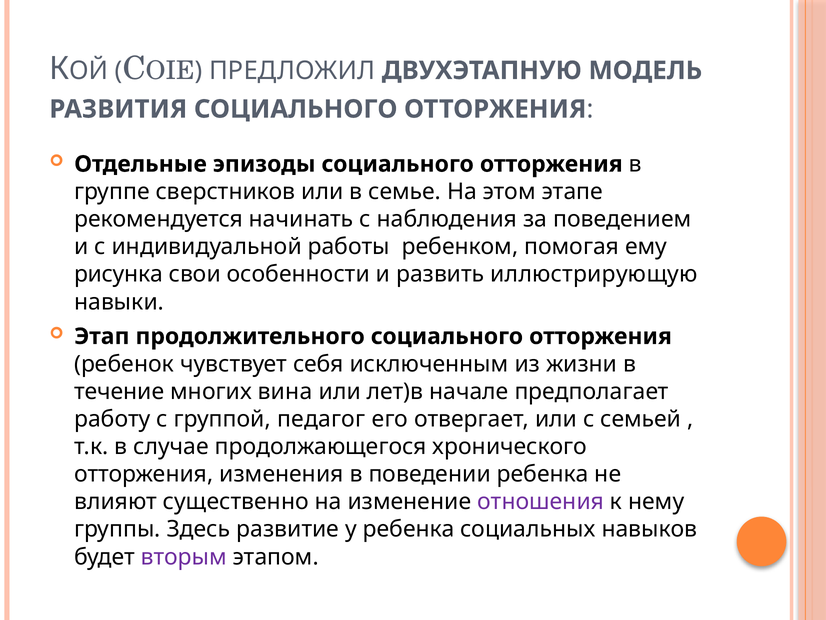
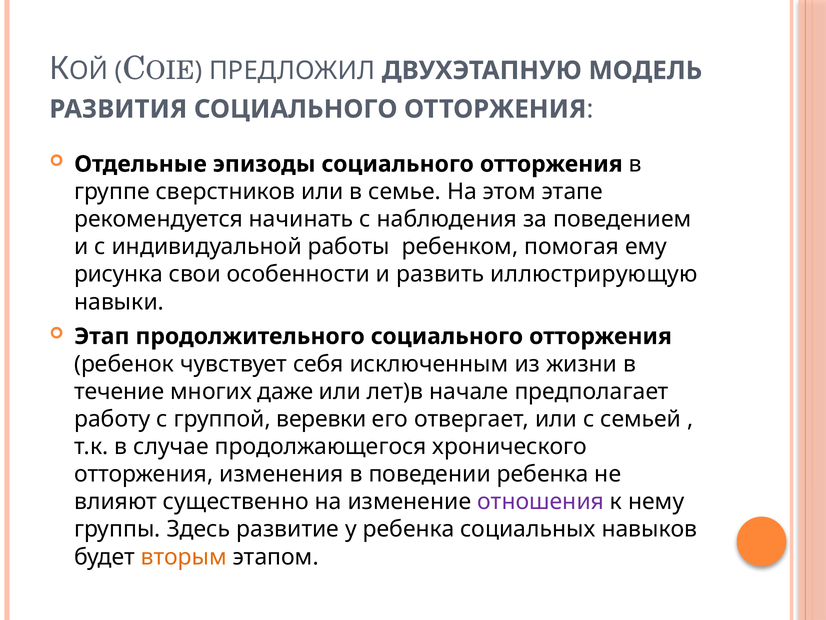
вина: вина -> даже (285, 391)
педагог: педагог -> веревки (321, 419)
вторым colour: purple -> orange (184, 557)
